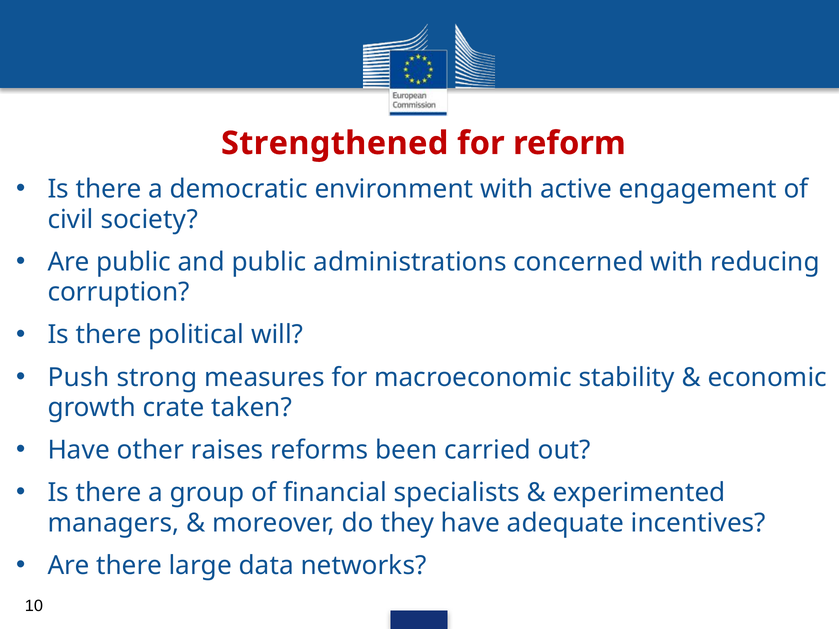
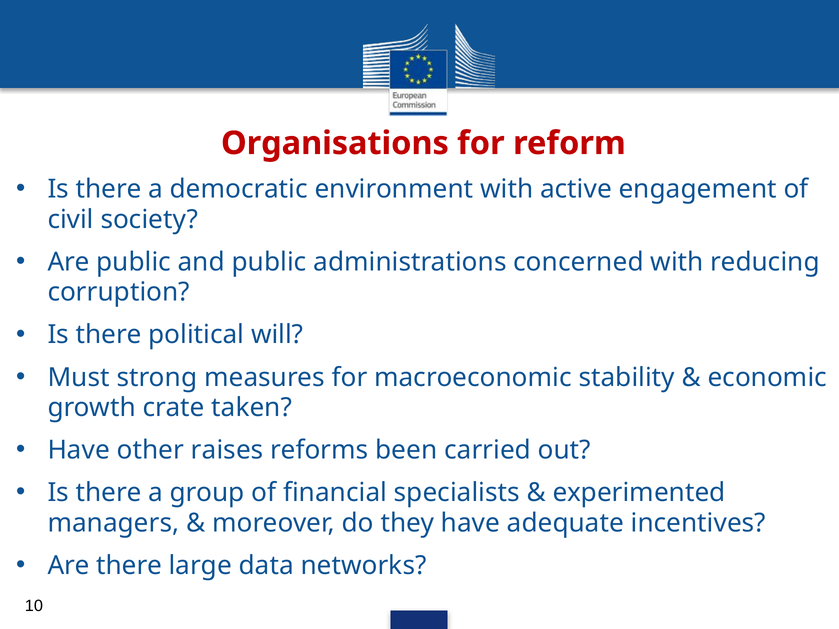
Strengthened: Strengthened -> Organisations (335, 143)
Push: Push -> Must (79, 378)
